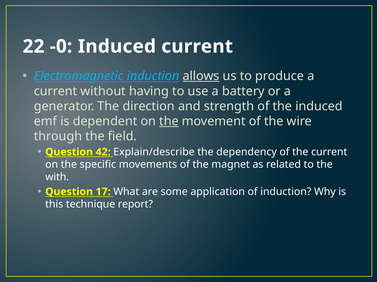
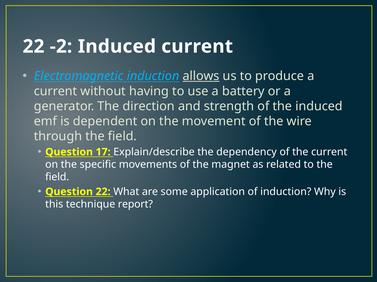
-0: -0 -> -2 (61, 47)
the underline: present -> none (169, 122)
42: 42 -> 17 (103, 152)
with: with -> field (57, 178)
Question 17: 17 -> 22 (103, 192)
